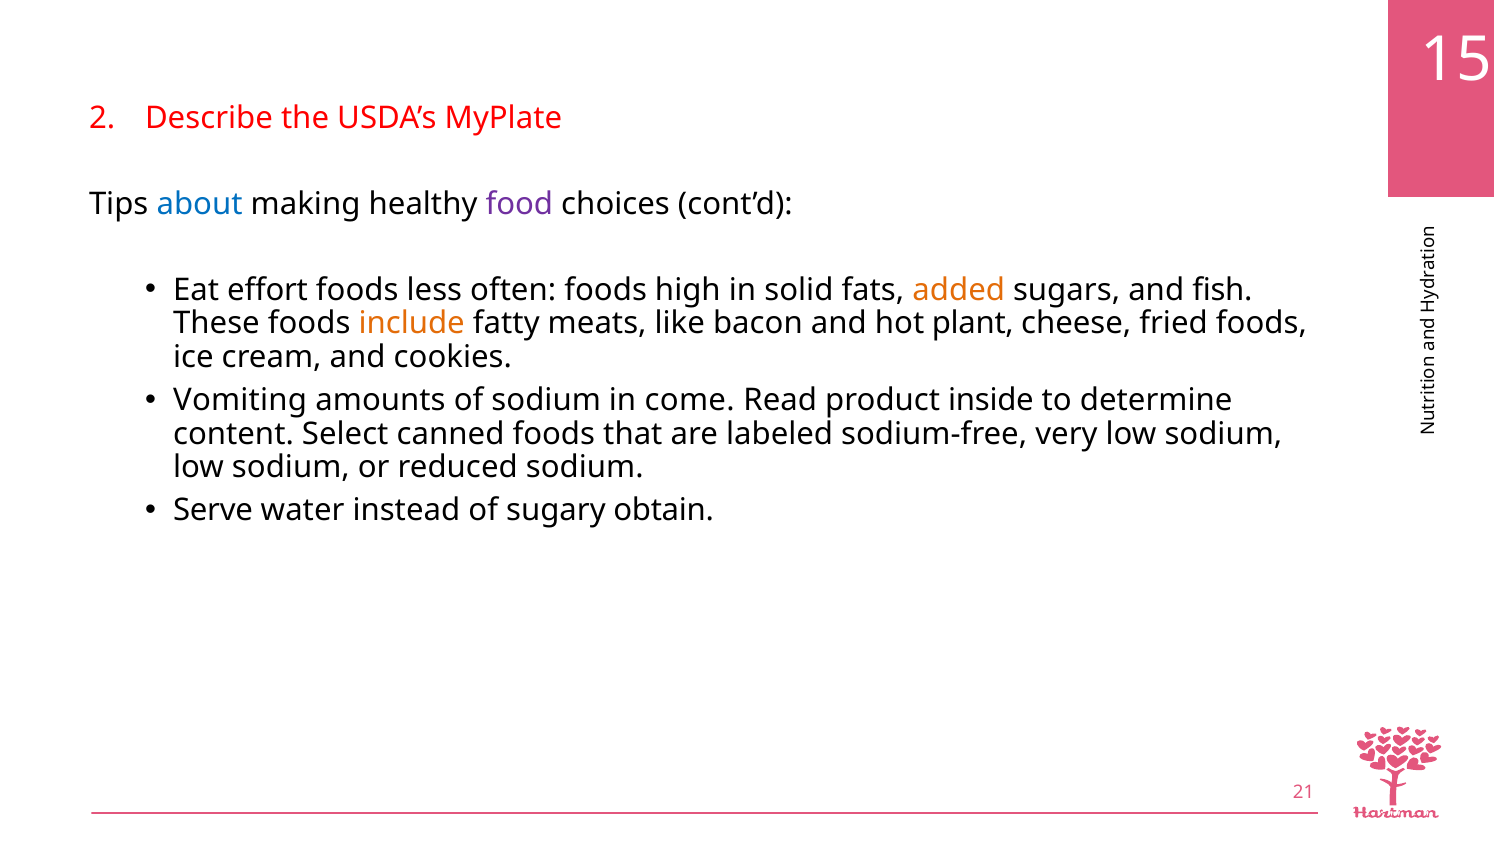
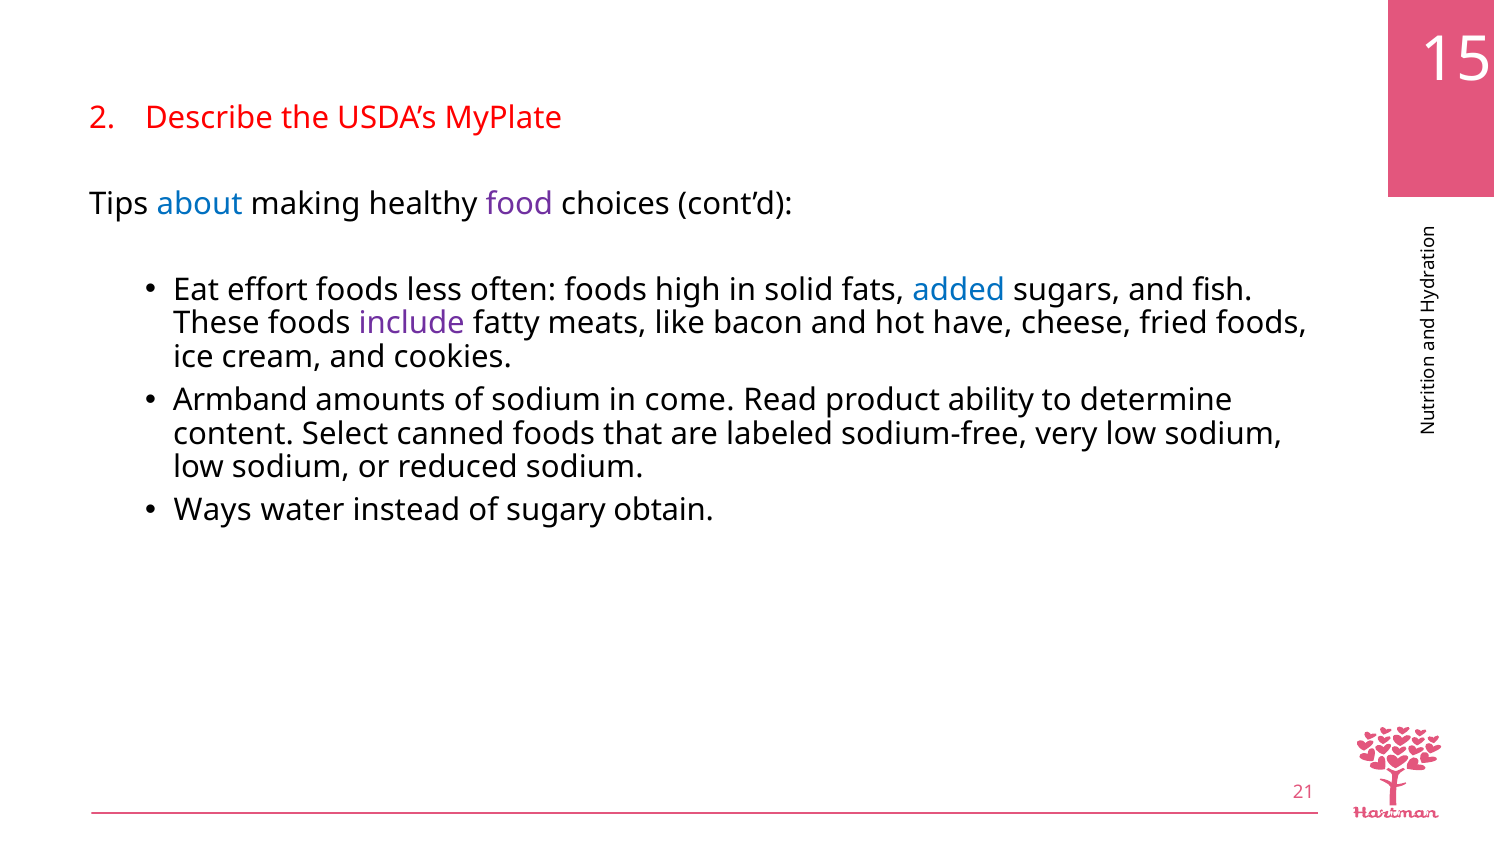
added colour: orange -> blue (959, 290)
include colour: orange -> purple (412, 323)
plant: plant -> have (973, 323)
Vomiting: Vomiting -> Armband (240, 400)
inside: inside -> ability (991, 400)
Serve: Serve -> Ways (213, 510)
